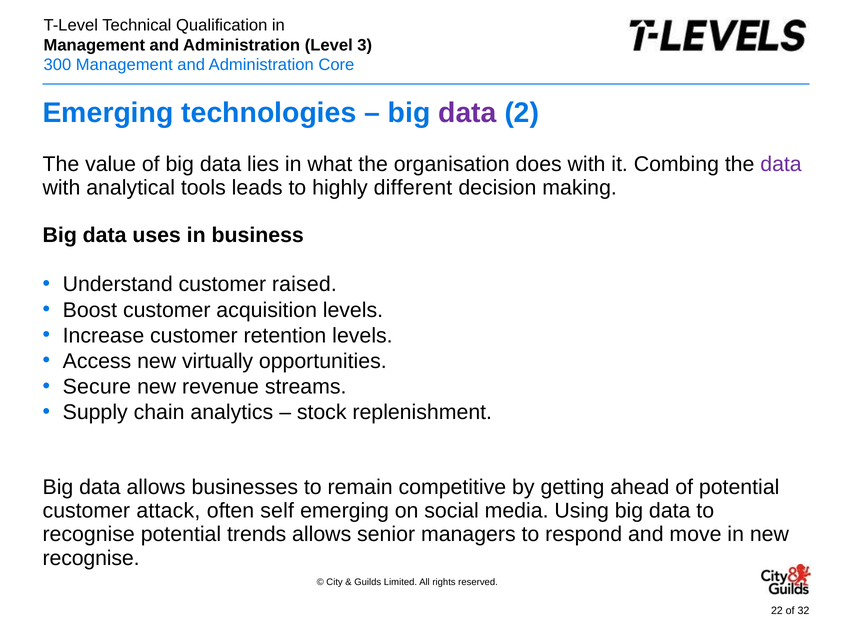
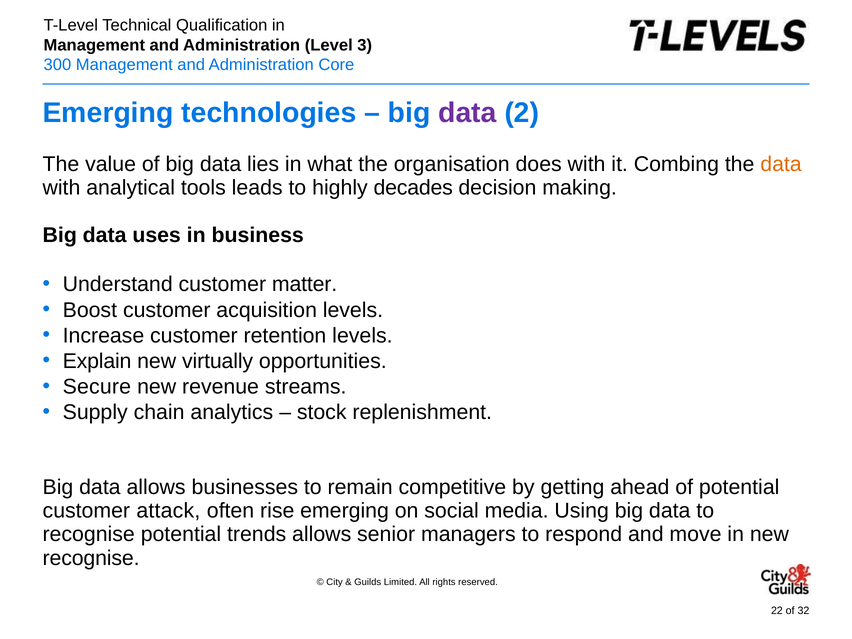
data colour: purple -> orange (781, 164)
different: different -> decades (413, 188)
raised: raised -> matter (305, 284)
Access: Access -> Explain (97, 361)
self: self -> rise (277, 511)
